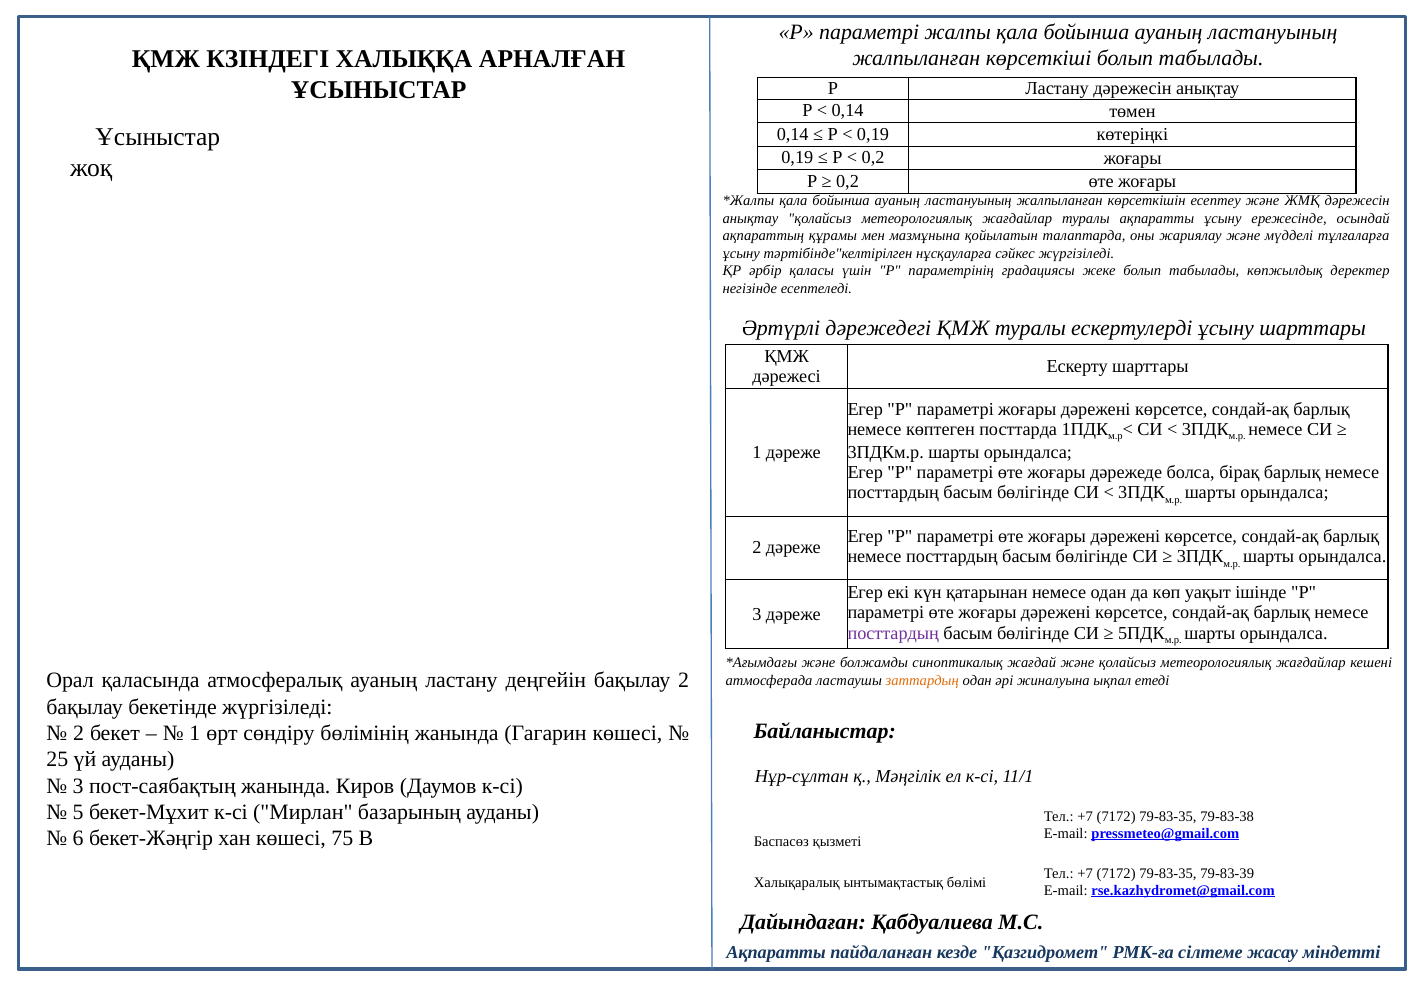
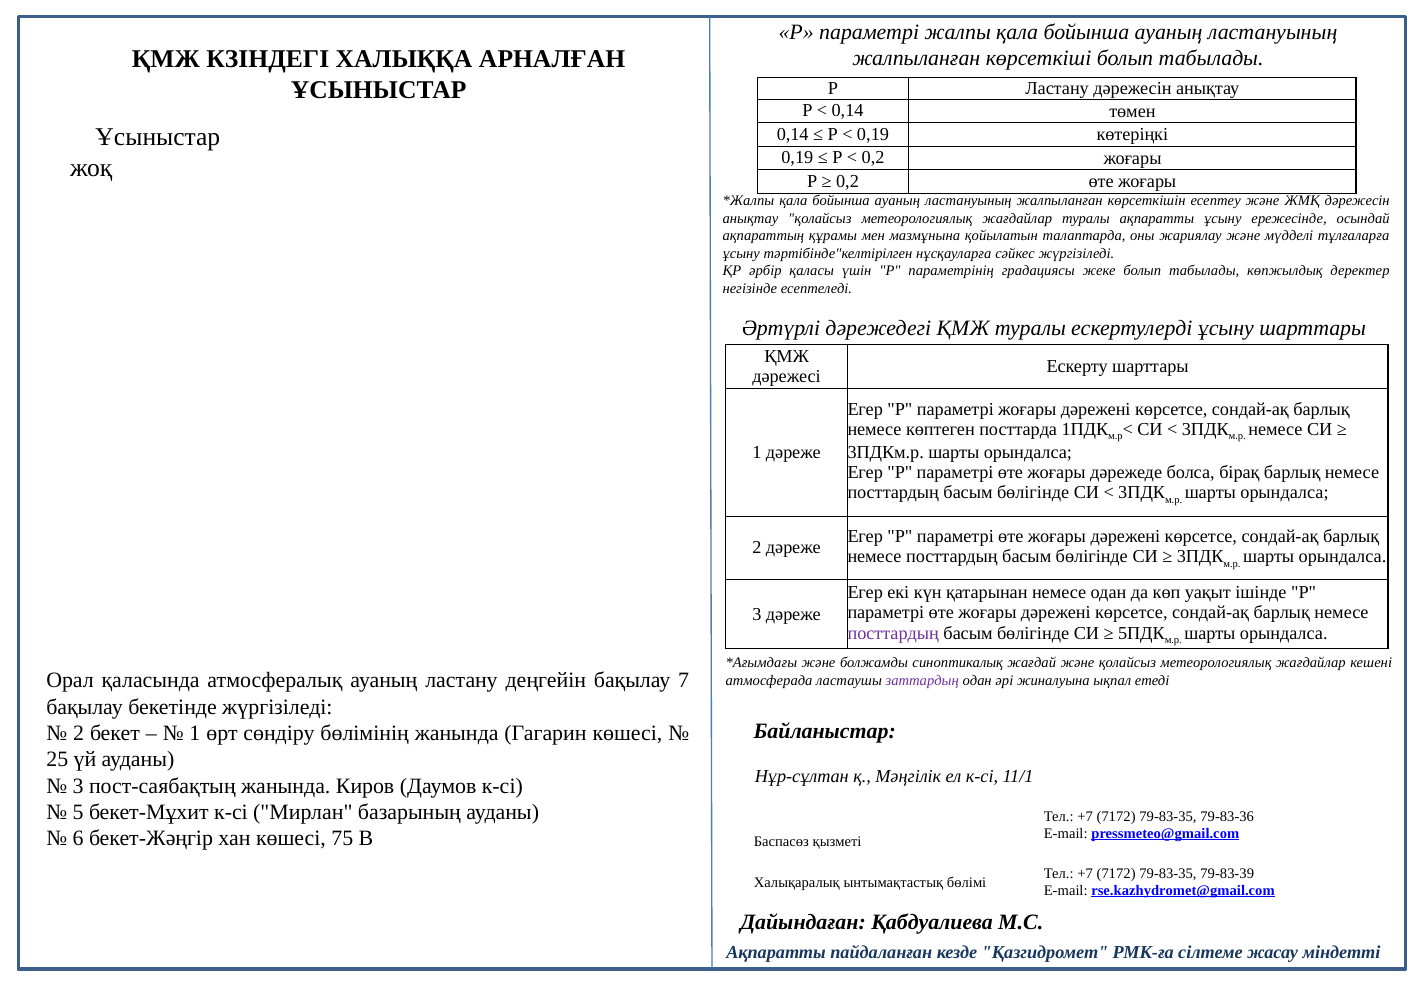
бақылау 2: 2 -> 7 (684, 681)
заттардың colour: orange -> purple (922, 680)
79-83-38: 79-83-38 -> 79-83-36 (1227, 817)
